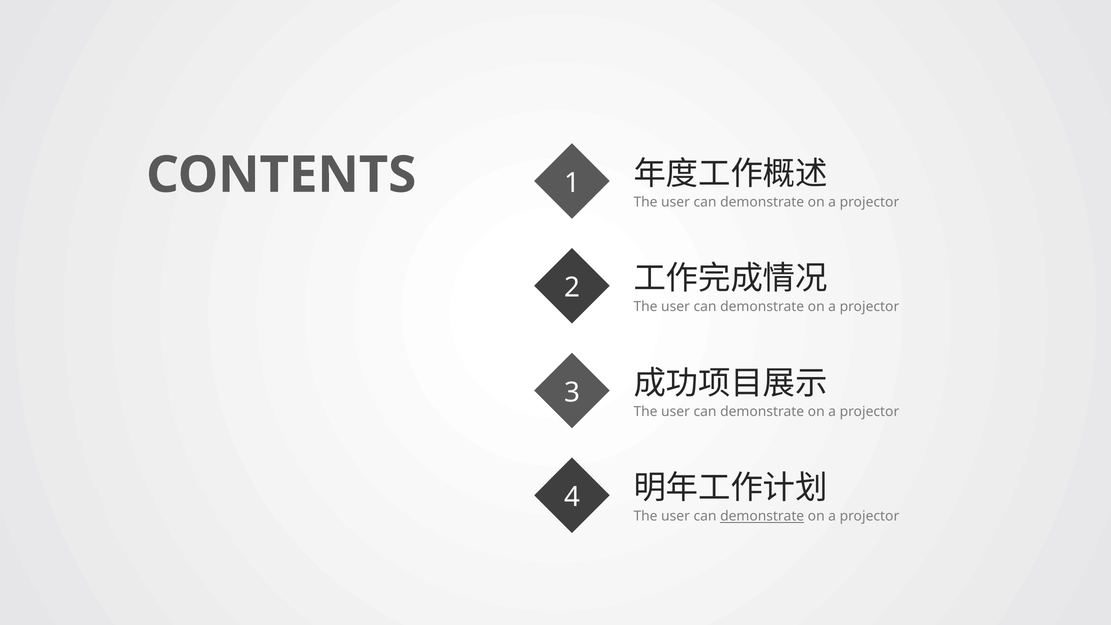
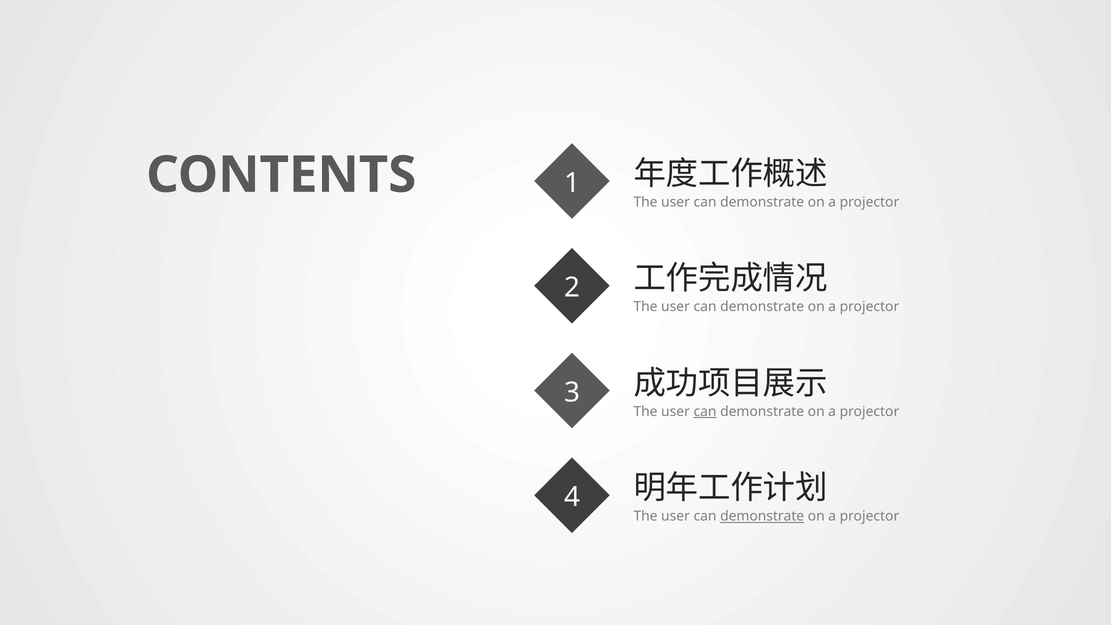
can underline: none -> present (705, 412)
